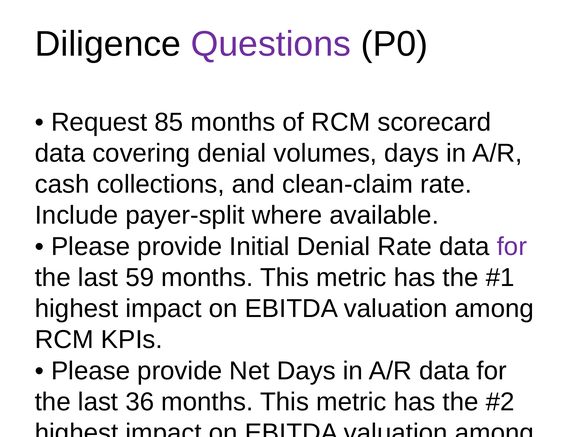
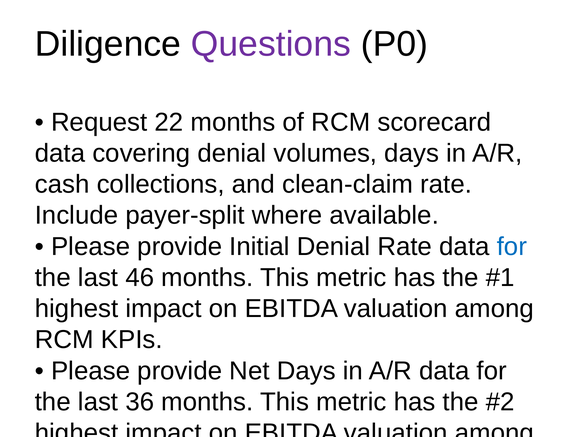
85: 85 -> 22 (169, 122)
for colour: purple -> blue (512, 246)
59: 59 -> 46 (140, 277)
